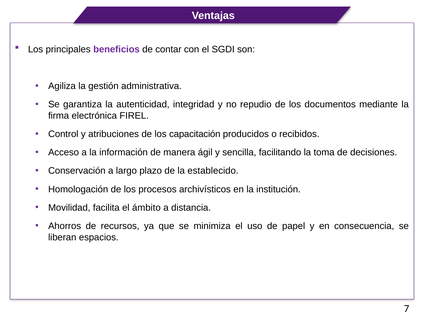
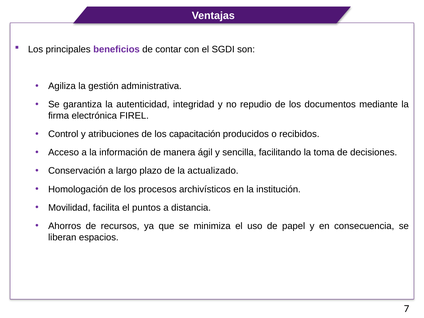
establecido: establecido -> actualizado (213, 171)
ámbito: ámbito -> puntos (146, 208)
